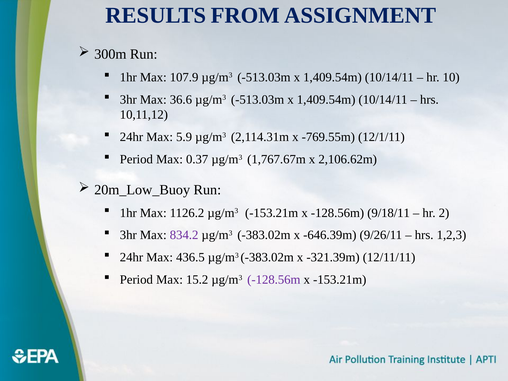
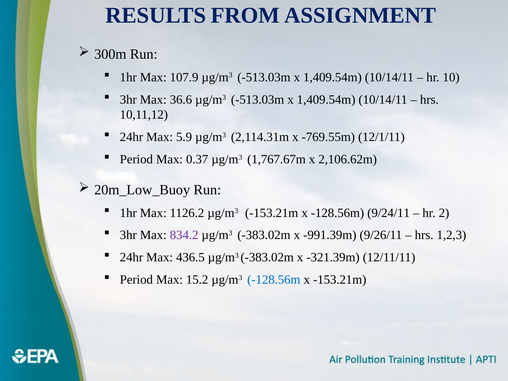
9/18/11: 9/18/11 -> 9/24/11 (389, 213)
-646.39m: -646.39m -> -991.39m (330, 235)
-128.56m colour: purple -> blue (274, 280)
